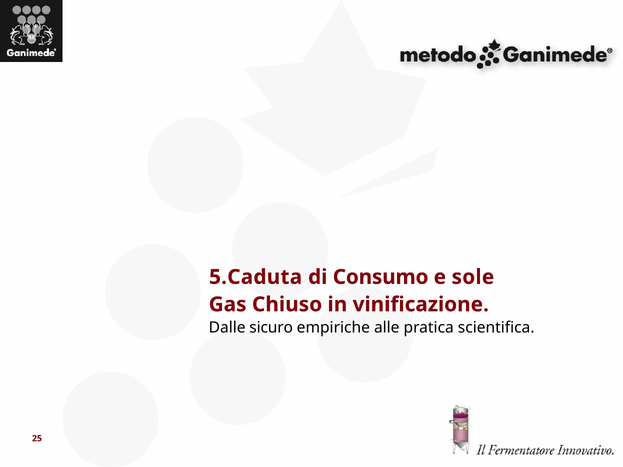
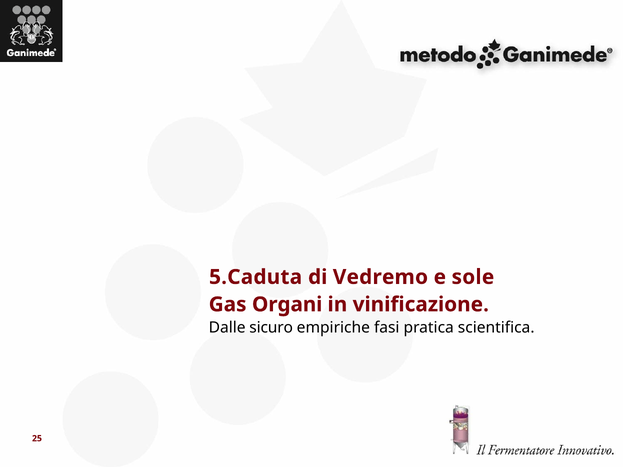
Consumo: Consumo -> Vedremo (380, 277)
Chiuso: Chiuso -> Organi (287, 305)
alle: alle -> fasi (387, 328)
